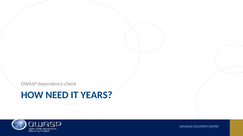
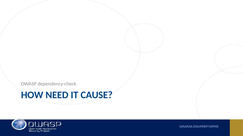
YEARS: YEARS -> CAUSE (97, 96)
